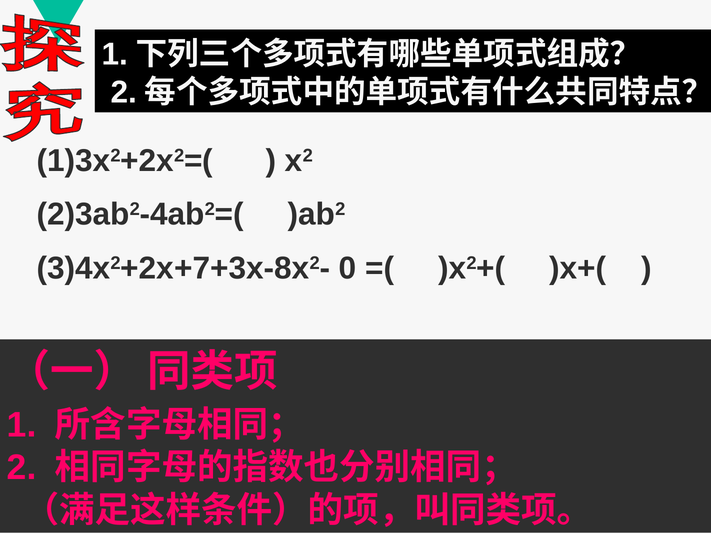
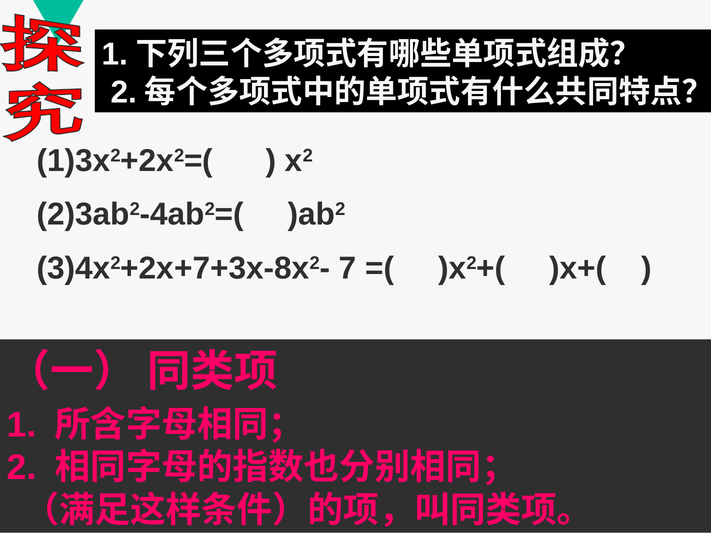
0: 0 -> 7 (348, 268)
